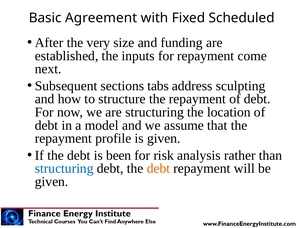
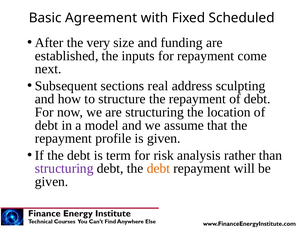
tabs: tabs -> real (158, 86)
been: been -> term (119, 155)
structuring colour: blue -> purple (64, 169)
